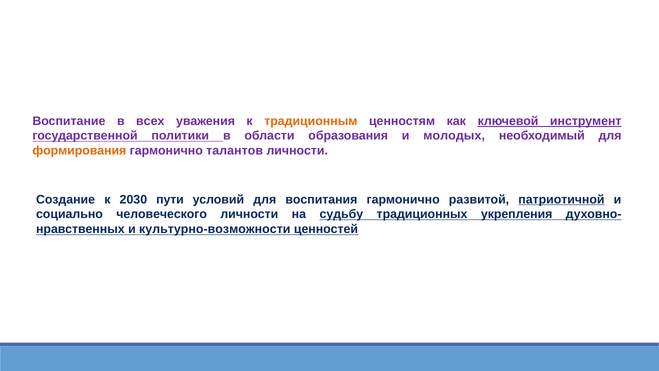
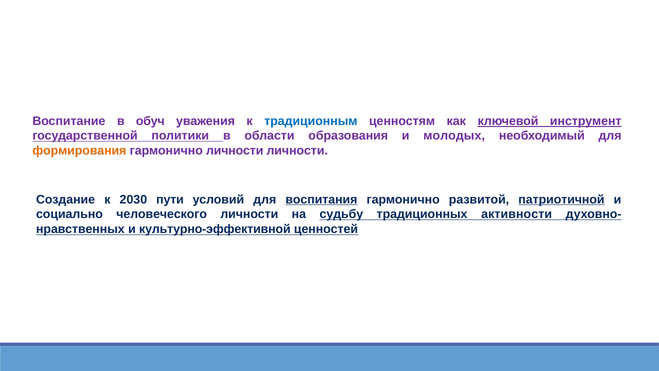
всех: всех -> обуч (150, 121)
традиционным colour: orange -> blue (311, 121)
гармонично талантов: талантов -> личности (235, 151)
воспитания underline: none -> present (321, 199)
укрепления: укрепления -> активности (517, 214)
культурно-возможности: культурно-возможности -> культурно-эффективной (215, 229)
